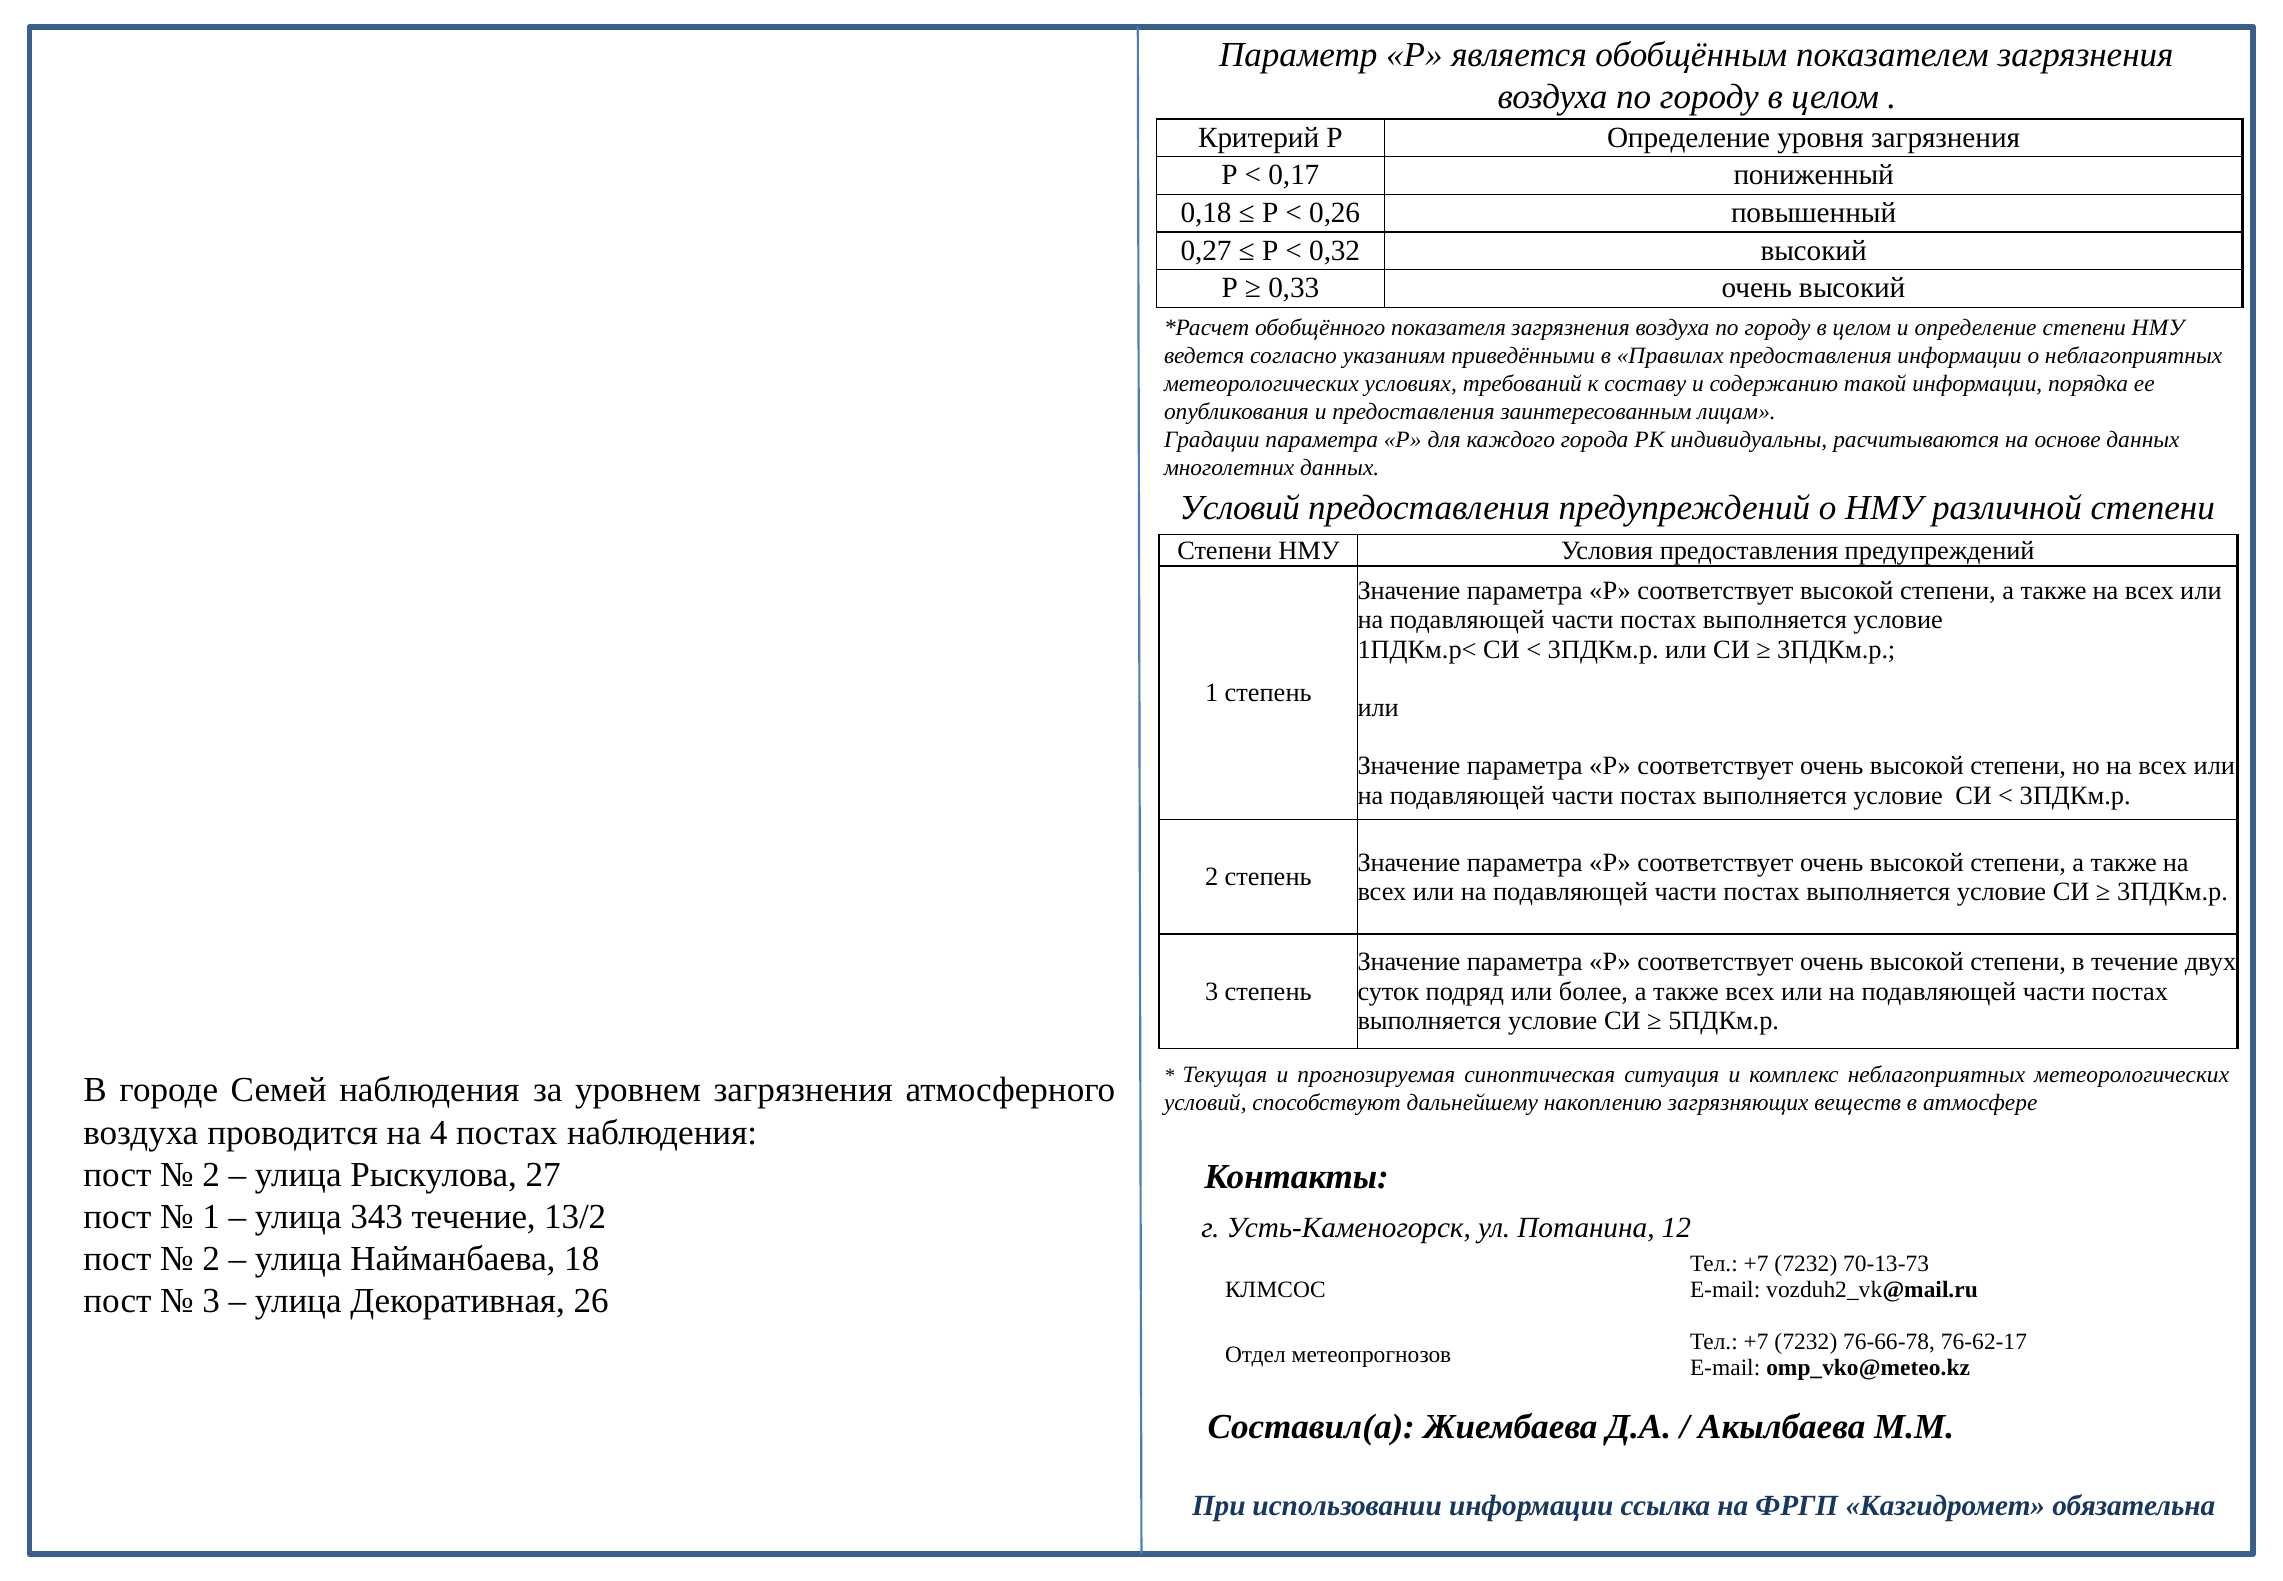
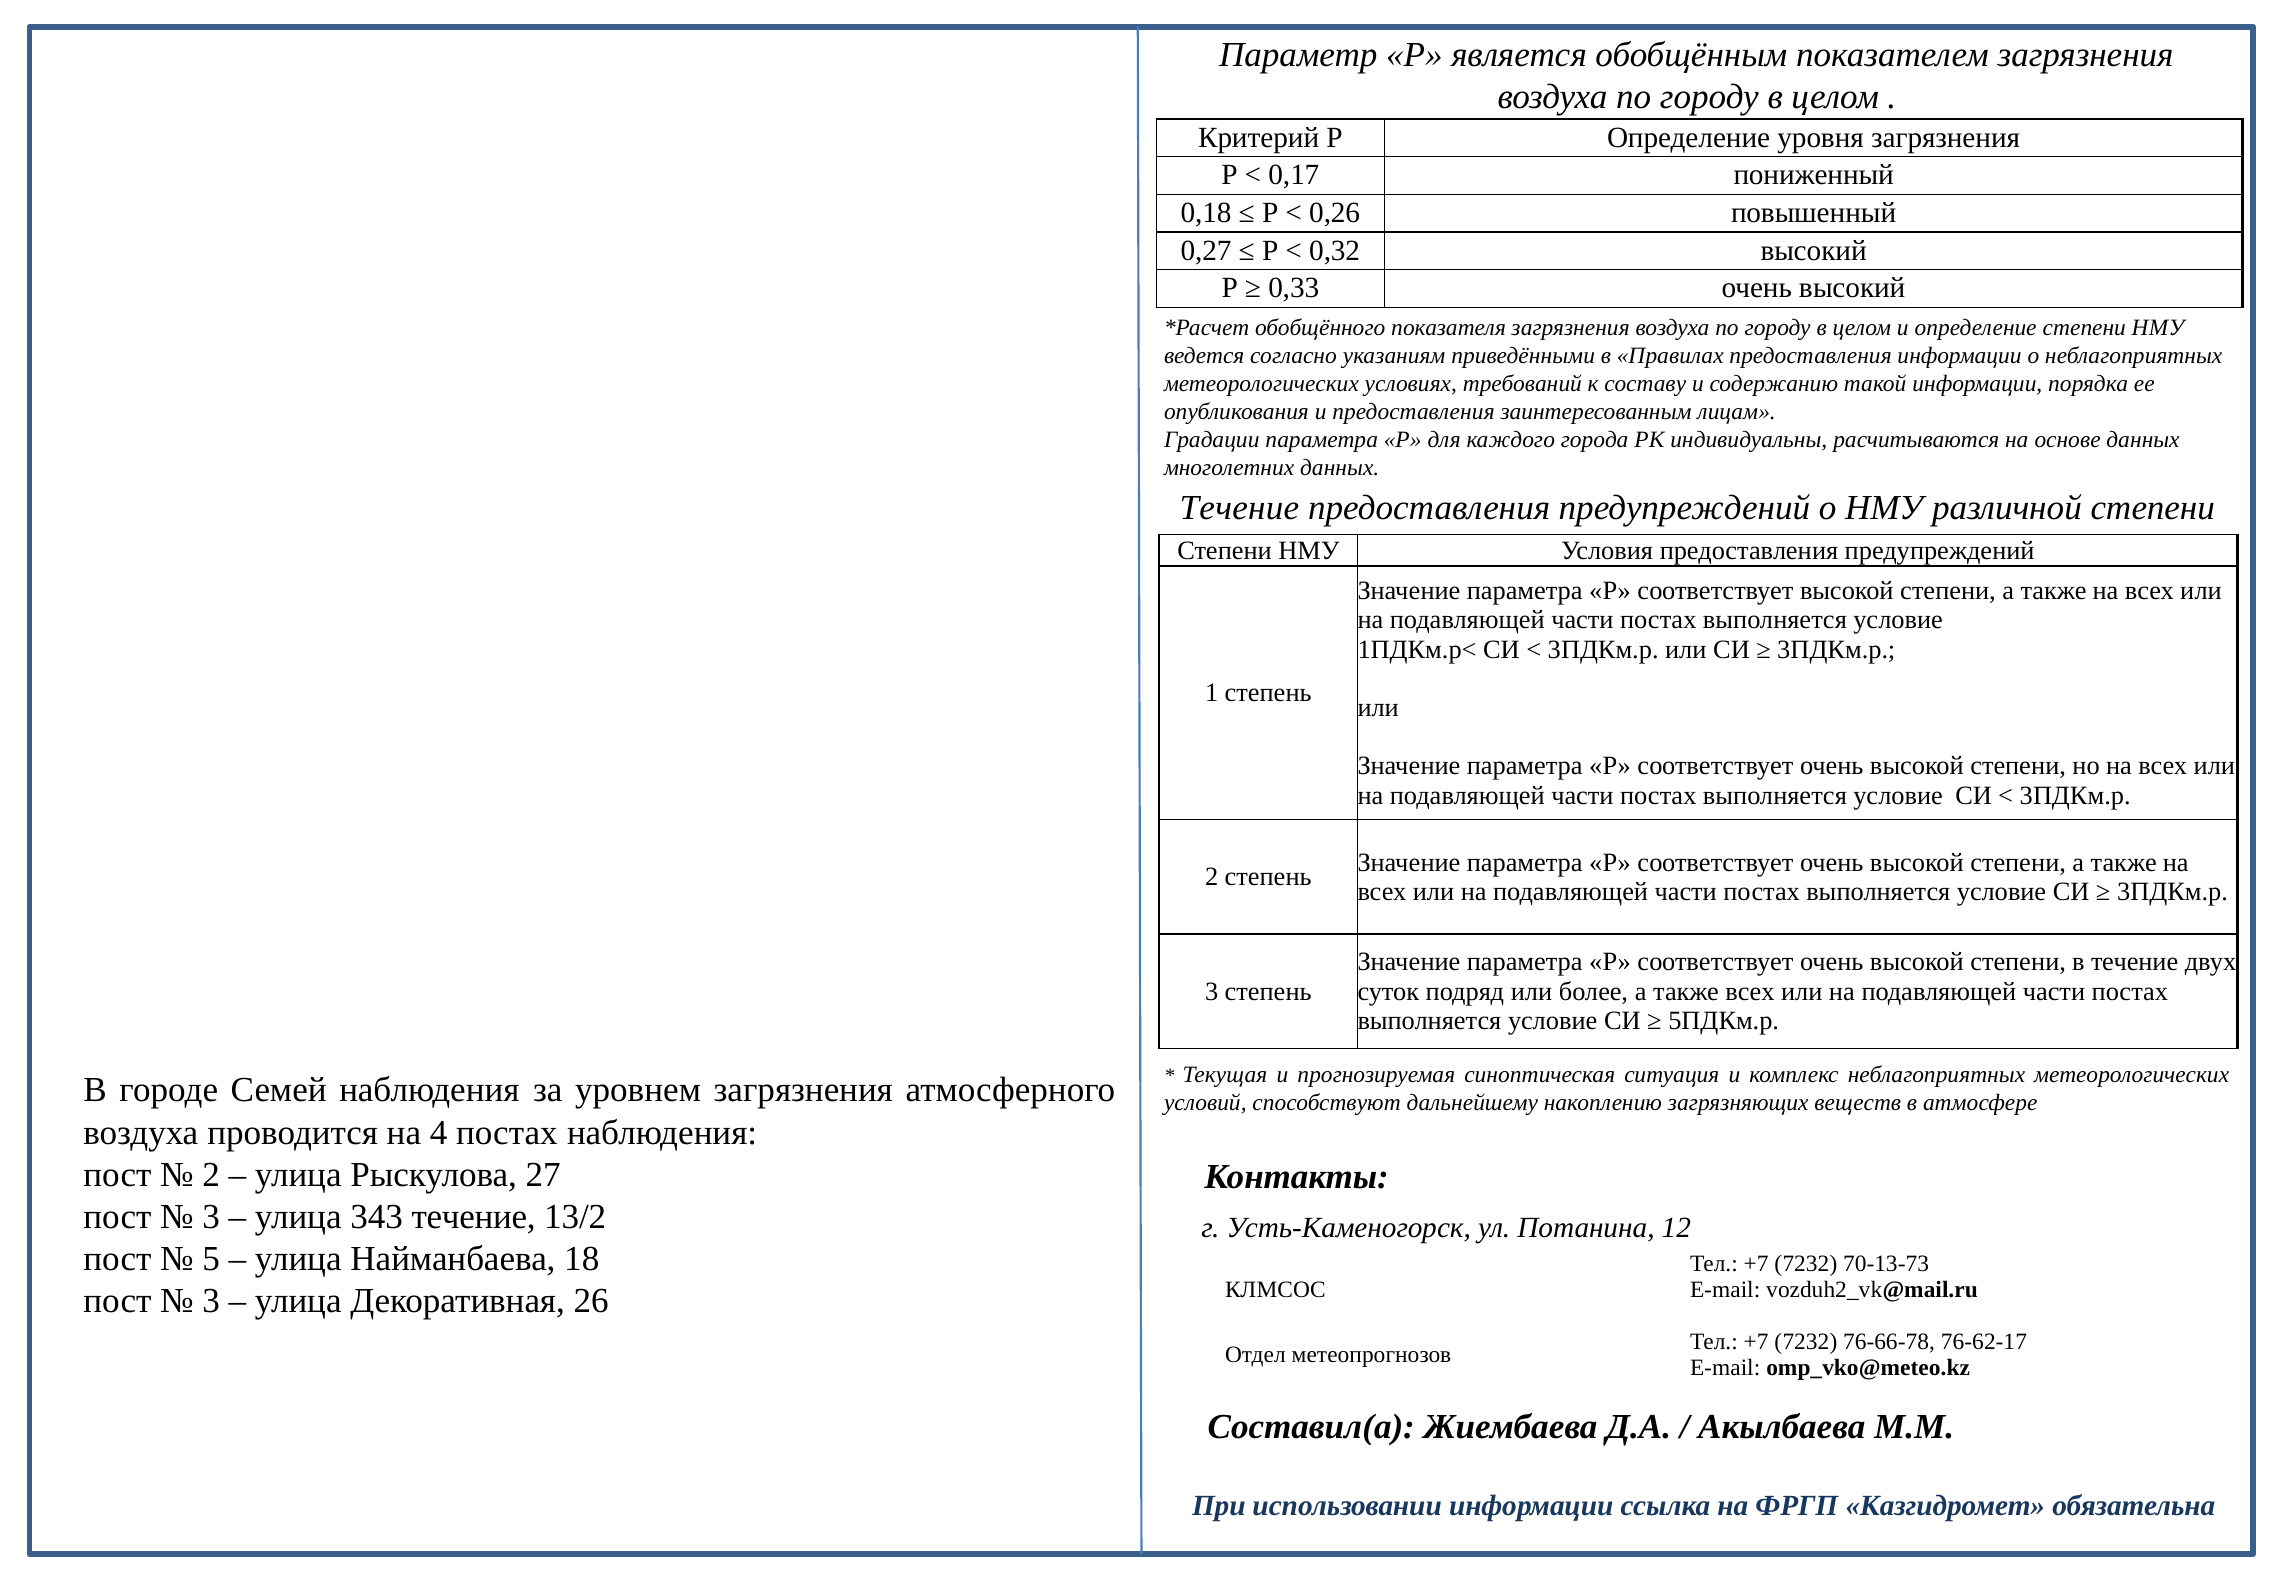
Условий: Условий -> Течение (1239, 508)
1: 1 -> 3 (211, 1216)
2: 2 -> 5 (211, 1259)
